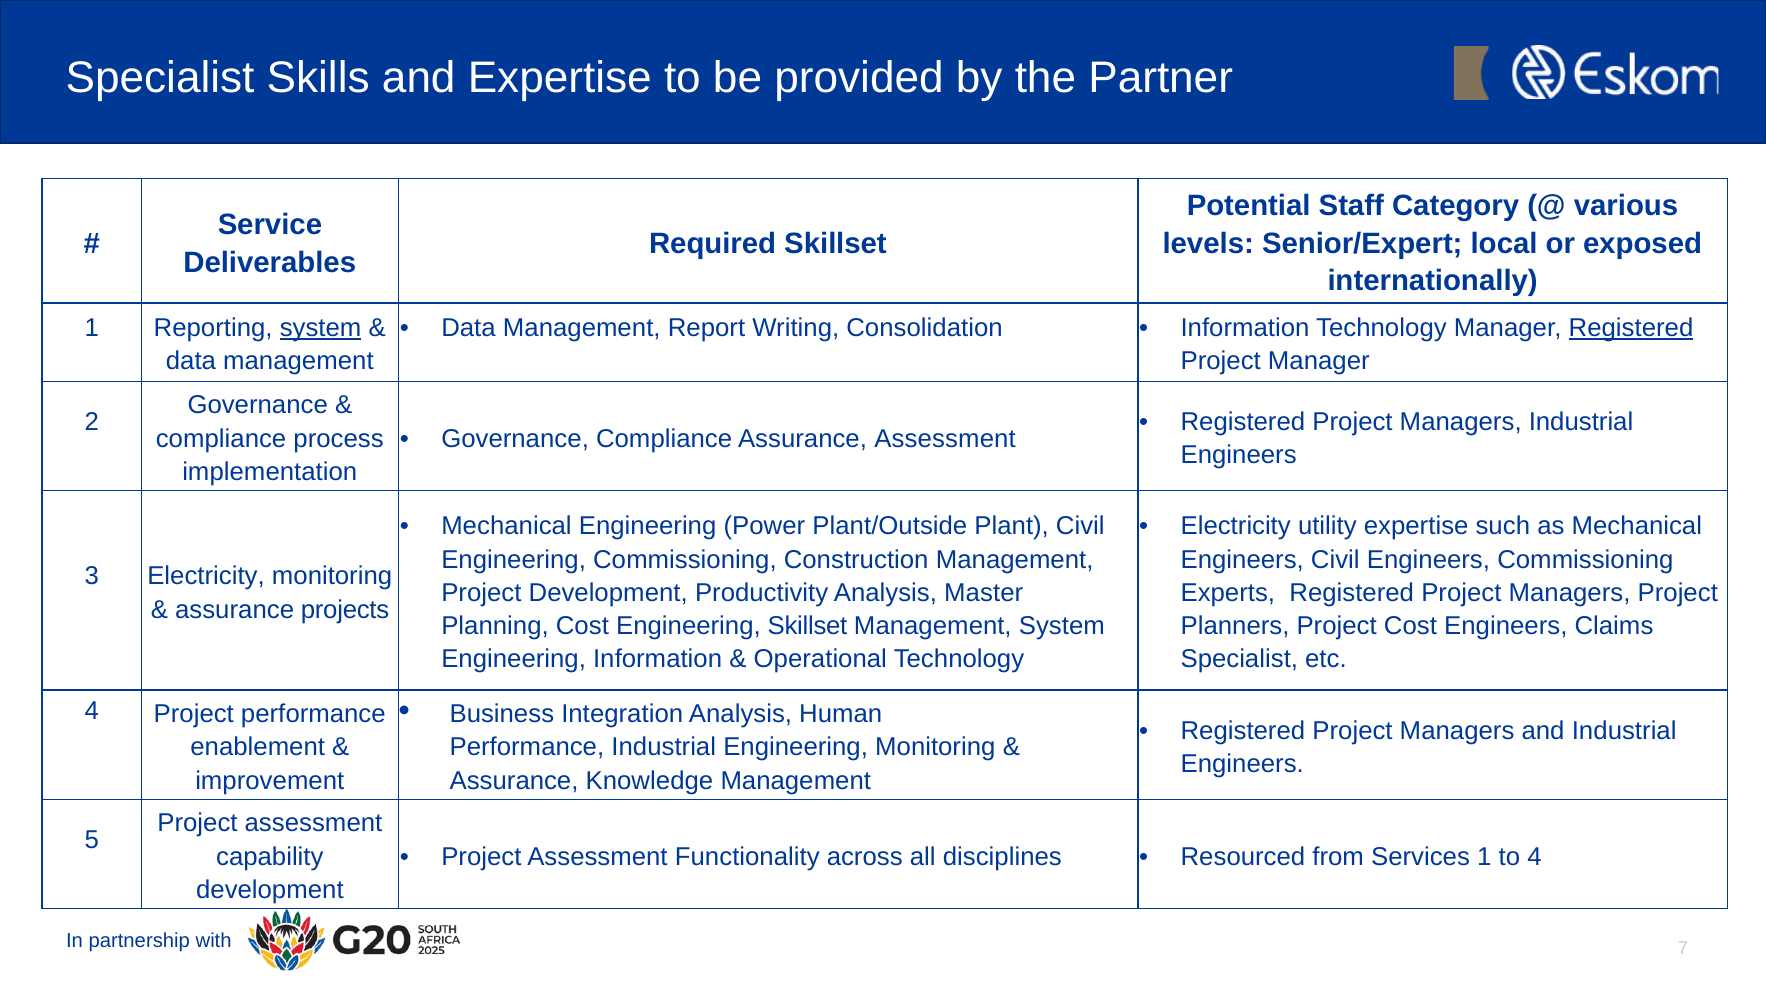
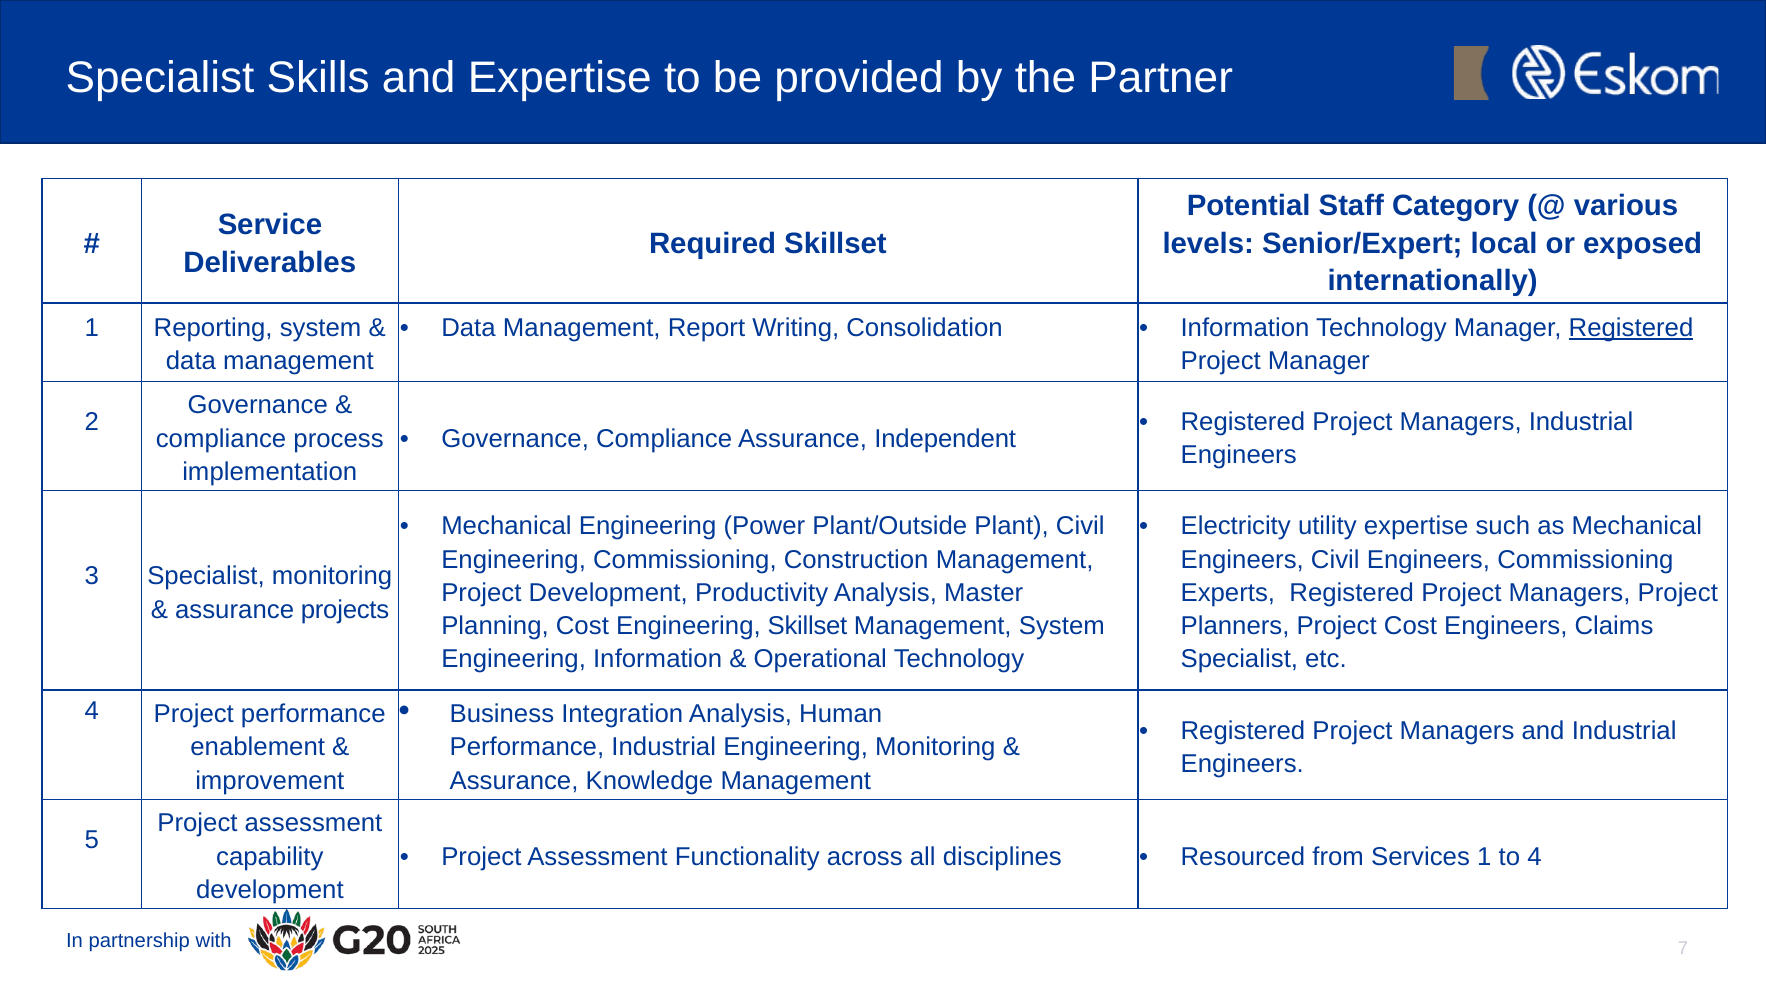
system underline: present -> none (321, 328)
Assurance Assessment: Assessment -> Independent (945, 439)
3 Electricity: Electricity -> Specialist (206, 577)
